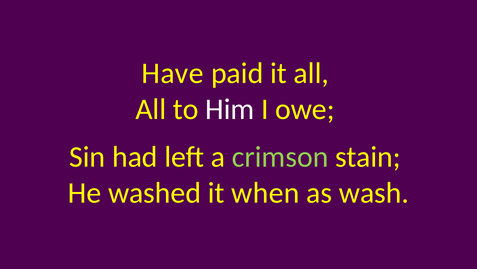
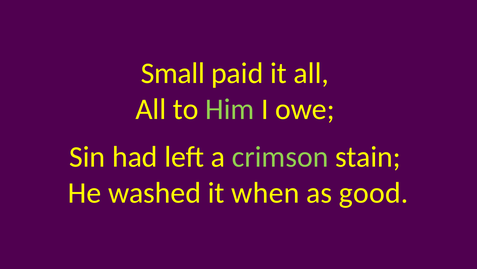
Have: Have -> Small (173, 73)
Him colour: white -> light green (230, 109)
wash: wash -> good (374, 192)
